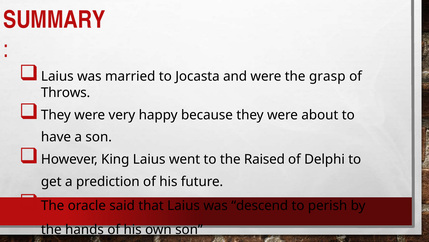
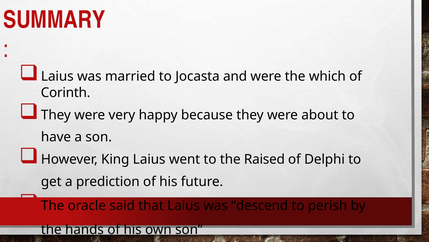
grasp: grasp -> which (327, 76)
Throws: Throws -> Corinth (66, 92)
